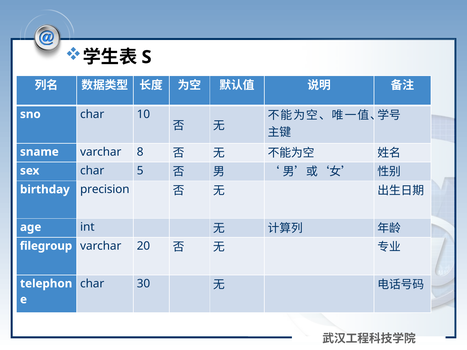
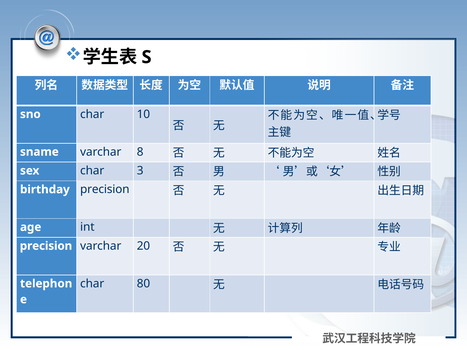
5: 5 -> 3 (140, 171)
filegroup: filegroup -> precision (46, 246)
30: 30 -> 80 (143, 284)
